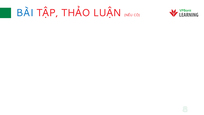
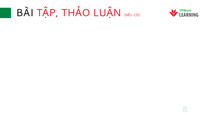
BÀI colour: blue -> black (25, 13)
